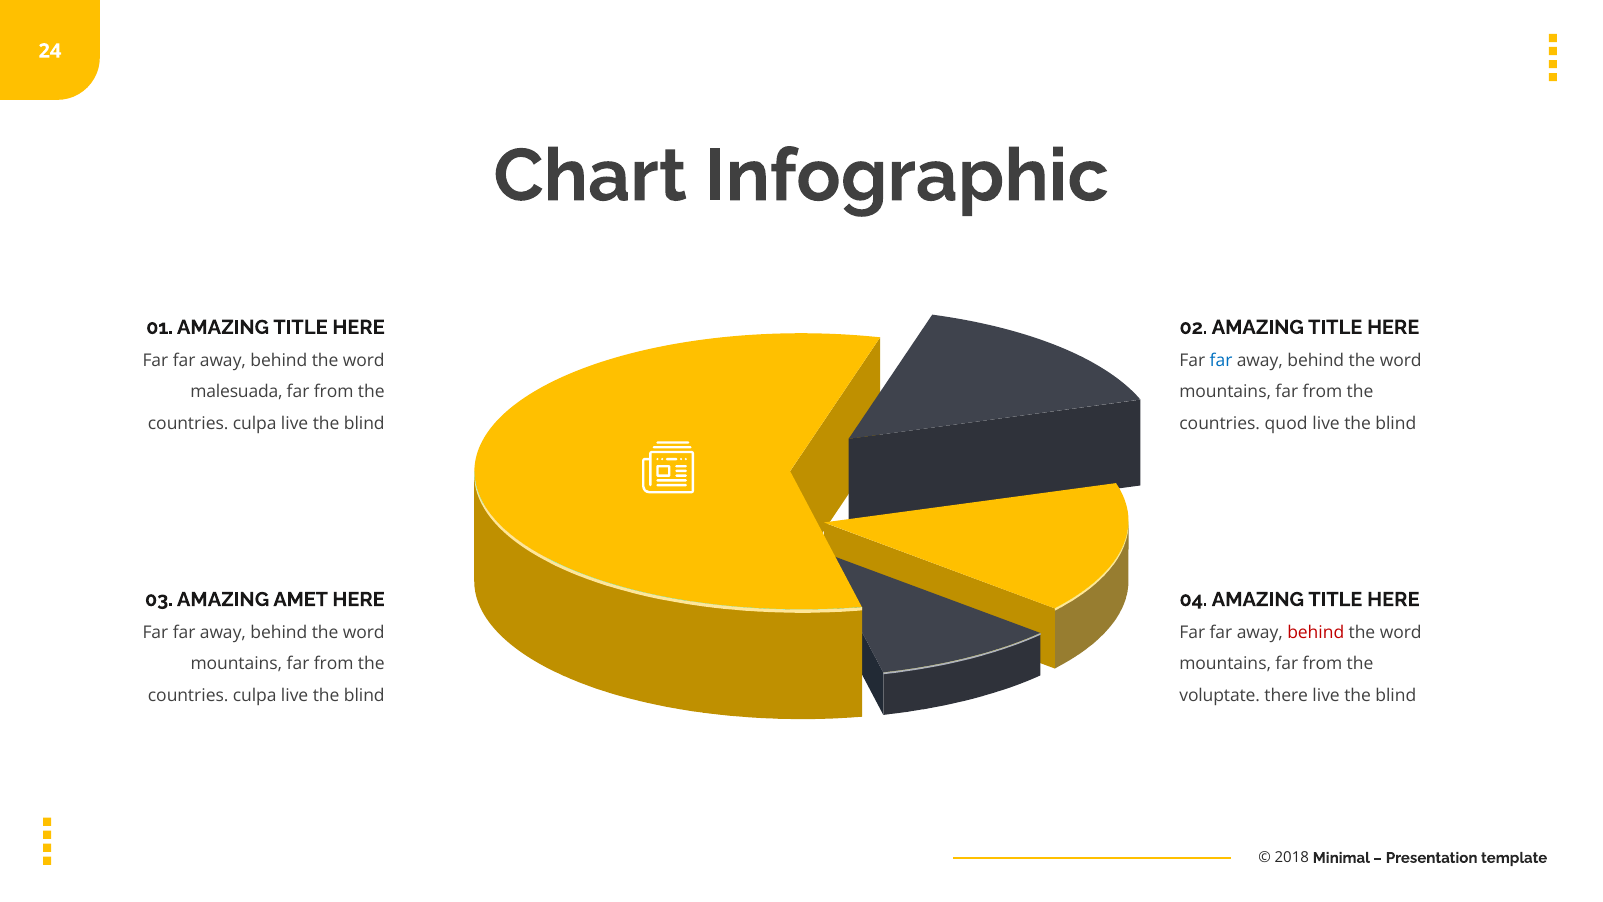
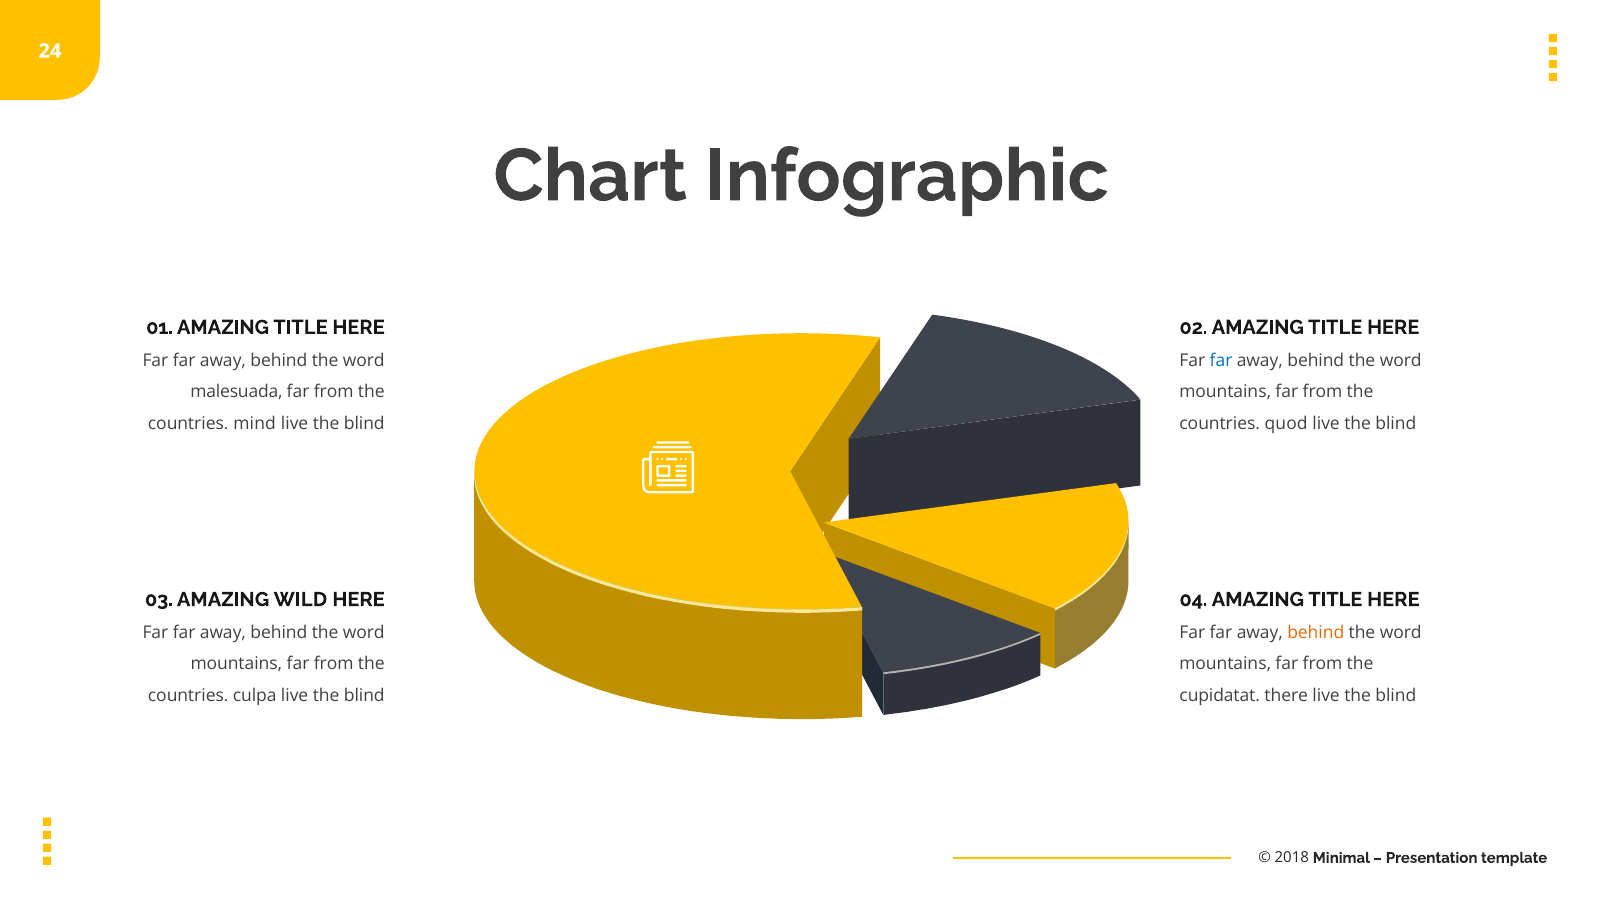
culpa: culpa -> mind (255, 423)
AMET: AMET -> WILD (300, 599)
behind colour: red -> orange (1316, 632)
voluptate: voluptate -> cupidatat (1220, 695)
